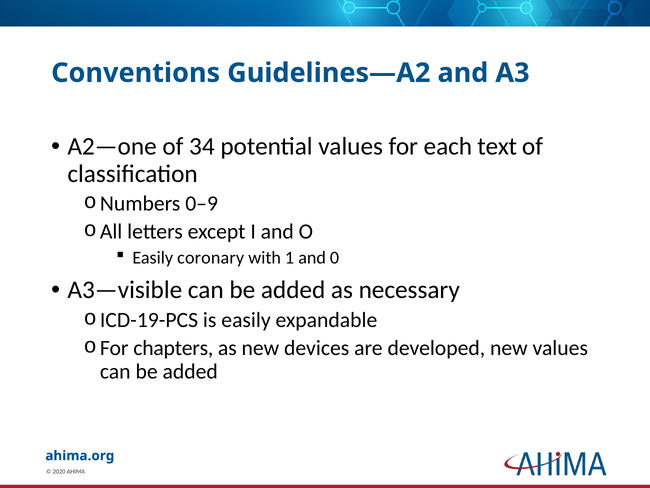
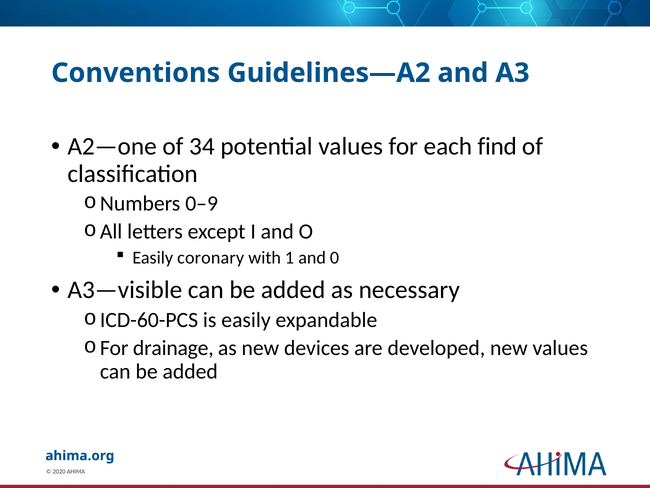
text: text -> find (497, 146)
ICD-19-PCS: ICD-19-PCS -> ICD-60-PCS (149, 320)
chapters: chapters -> drainage (173, 348)
